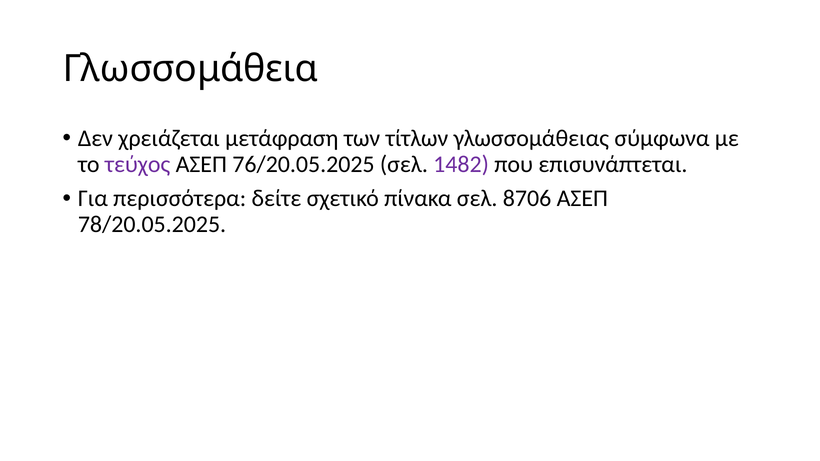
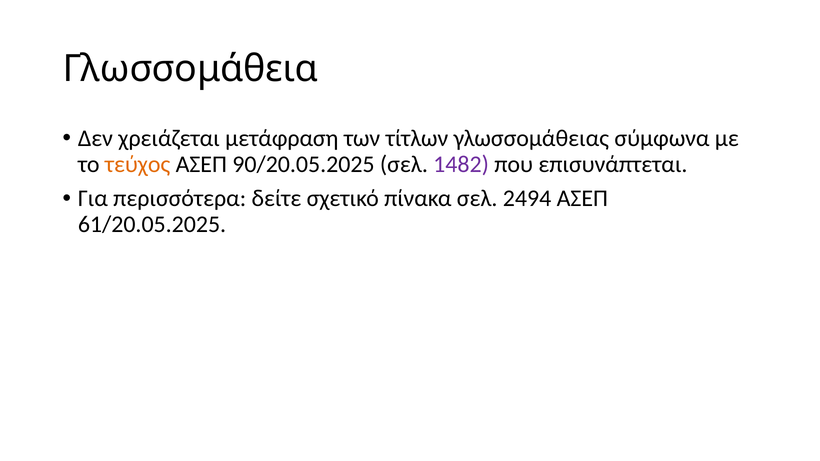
τεύχος colour: purple -> orange (138, 164)
76/20.05.2025: 76/20.05.2025 -> 90/20.05.2025 (303, 164)
8706: 8706 -> 2494 (527, 199)
78/20.05.2025: 78/20.05.2025 -> 61/20.05.2025 (152, 224)
